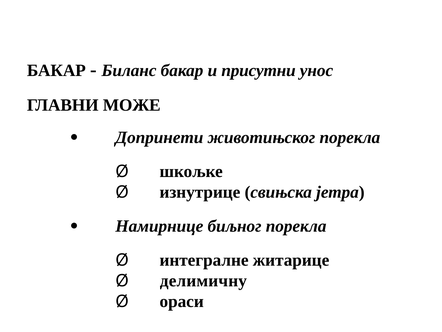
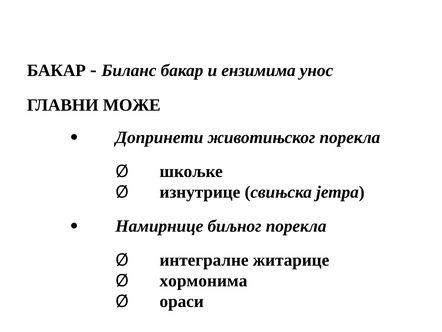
присутни: присутни -> ензимима (259, 71)
делимичну: делимичну -> хормонима (203, 280)
